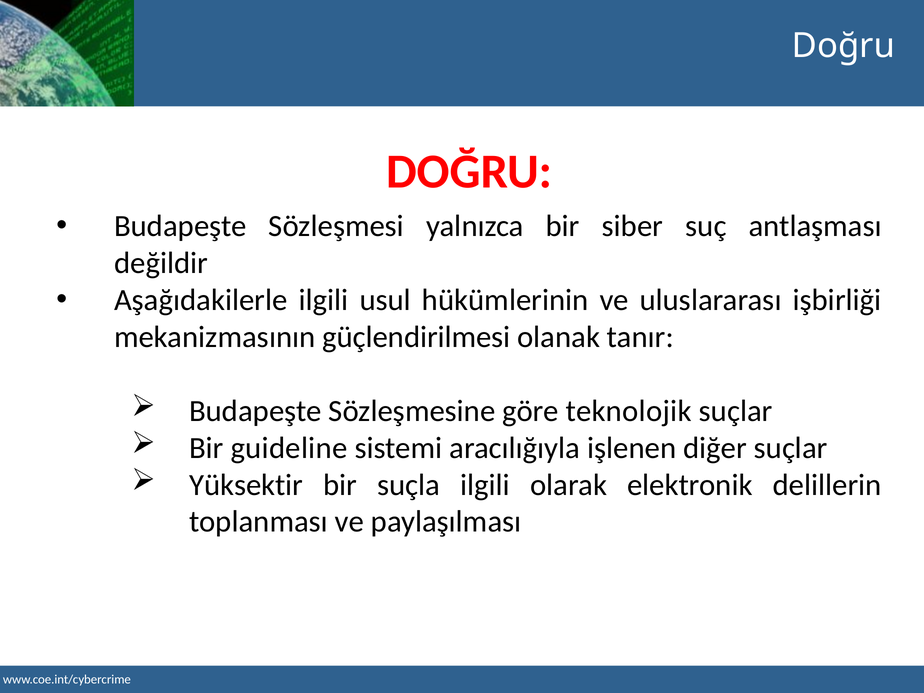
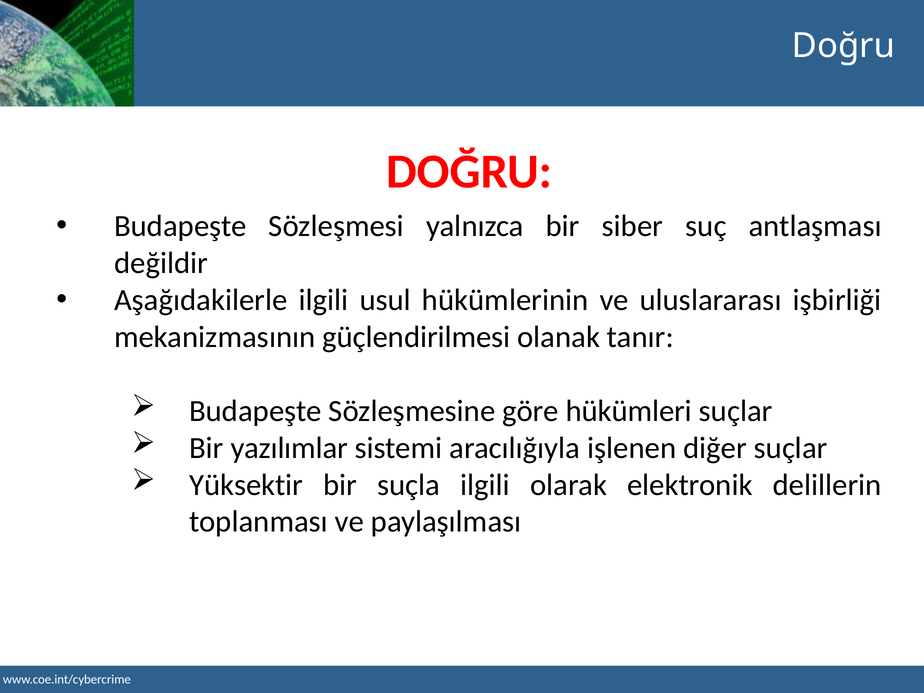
teknolojik: teknolojik -> hükümleri (629, 411)
guideline: guideline -> yazılımlar (289, 448)
